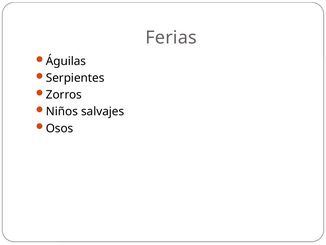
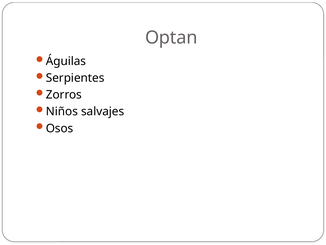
Ferias: Ferias -> Optan (171, 38)
